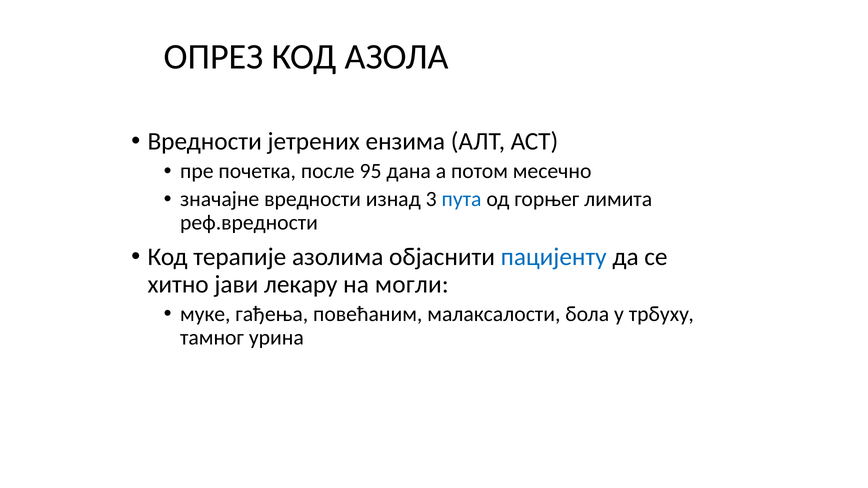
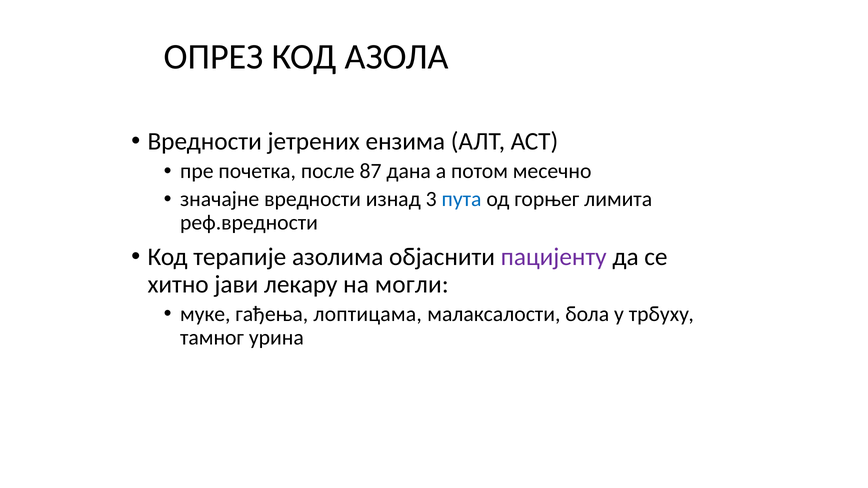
95: 95 -> 87 (371, 171)
пацијенту colour: blue -> purple (554, 257)
повећаним: повећаним -> лоптицама (368, 314)
